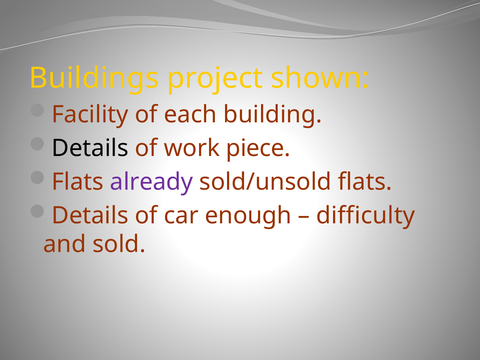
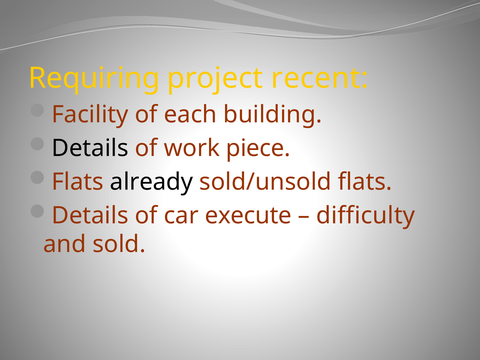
Buildings: Buildings -> Requiring (94, 78)
shown: shown -> recent (320, 78)
already colour: purple -> black (152, 182)
enough: enough -> execute (248, 216)
